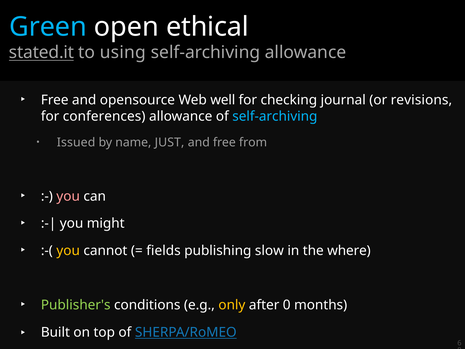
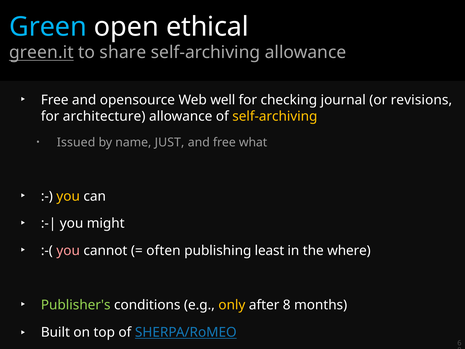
stated.it: stated.it -> green.it (41, 52)
using: using -> share (123, 52)
conferences: conferences -> architecture (104, 116)
self-archiving colour: light blue -> yellow (275, 116)
from: from -> what (253, 142)
you colour: pink -> yellow (68, 196)
you colour: yellow -> pink (68, 250)
fields: fields -> often (163, 250)
slow: slow -> least (269, 250)
after 0: 0 -> 8 (287, 305)
